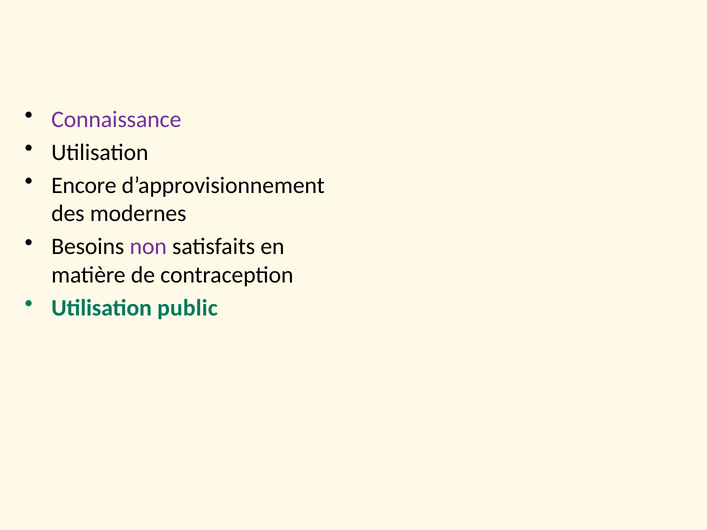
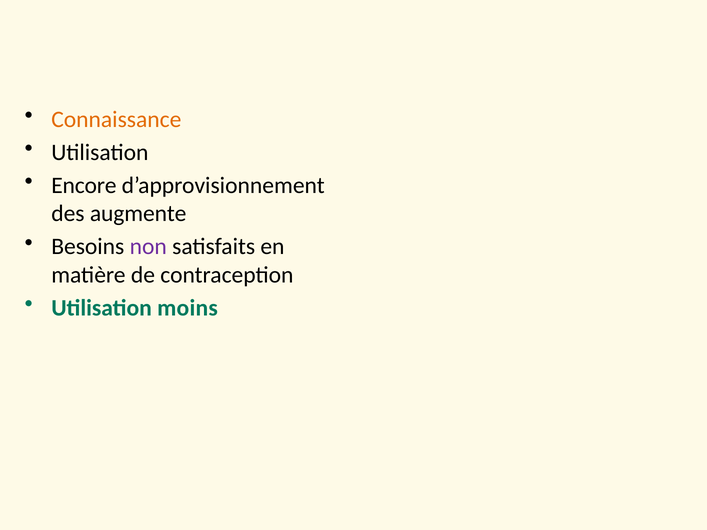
Connaissance colour: purple -> orange (116, 119)
modernes: modernes -> augmente (138, 214)
public: public -> moins (187, 308)
